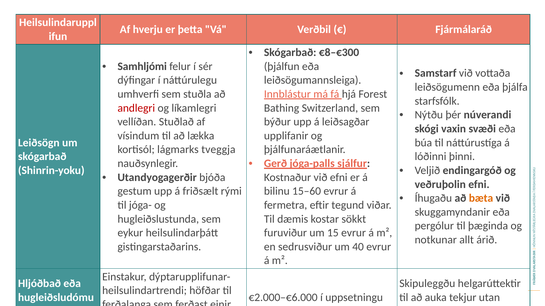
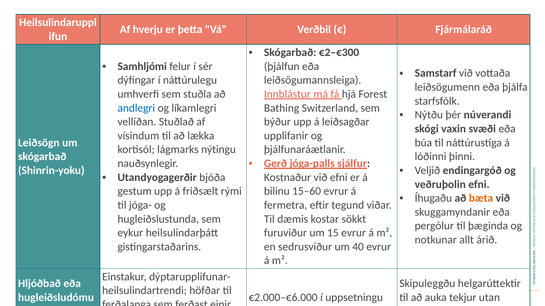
€8–€300: €8–€300 -> €2–€300 (339, 53)
andlegri colour: red -> blue (136, 108)
tveggja: tveggja -> nýtingu (219, 150)
